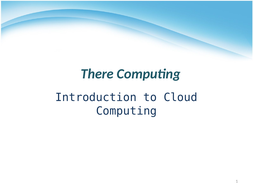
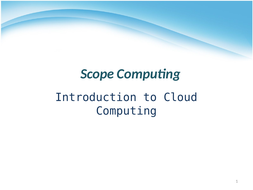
There: There -> Scope (97, 74)
